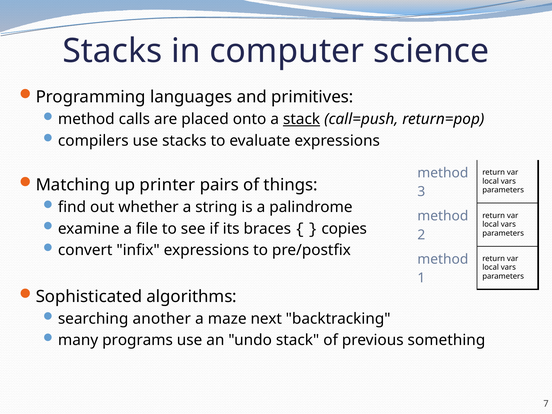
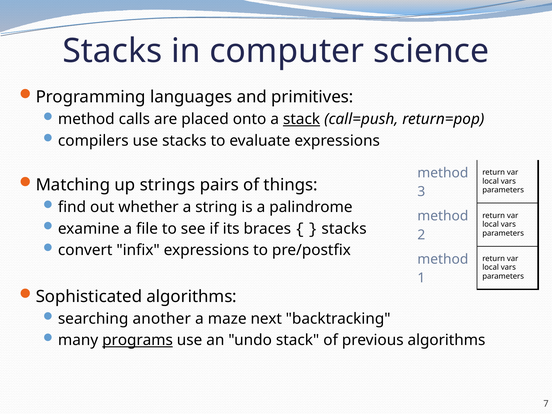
printer: printer -> strings (167, 185)
copies: copies -> stacks (344, 229)
programs underline: none -> present (138, 340)
previous something: something -> algorithms (446, 340)
